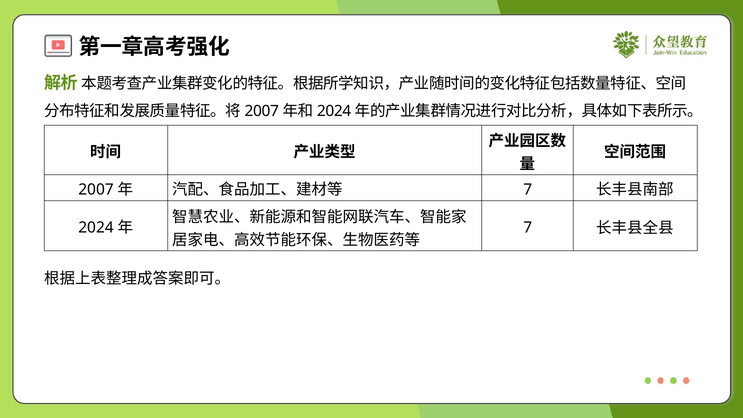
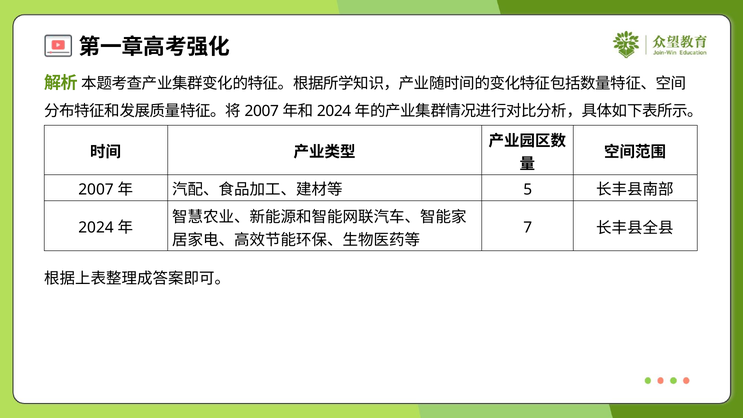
7: 7 -> 5 (528, 190)
